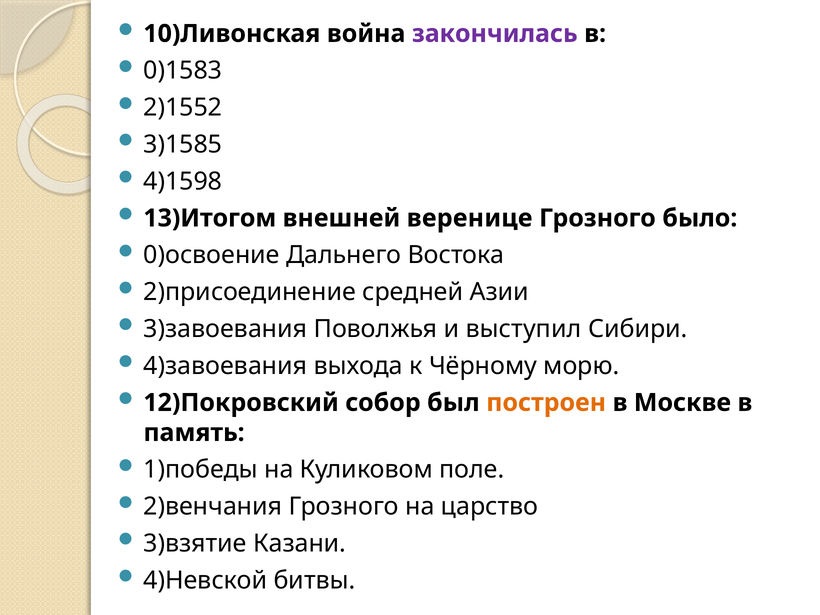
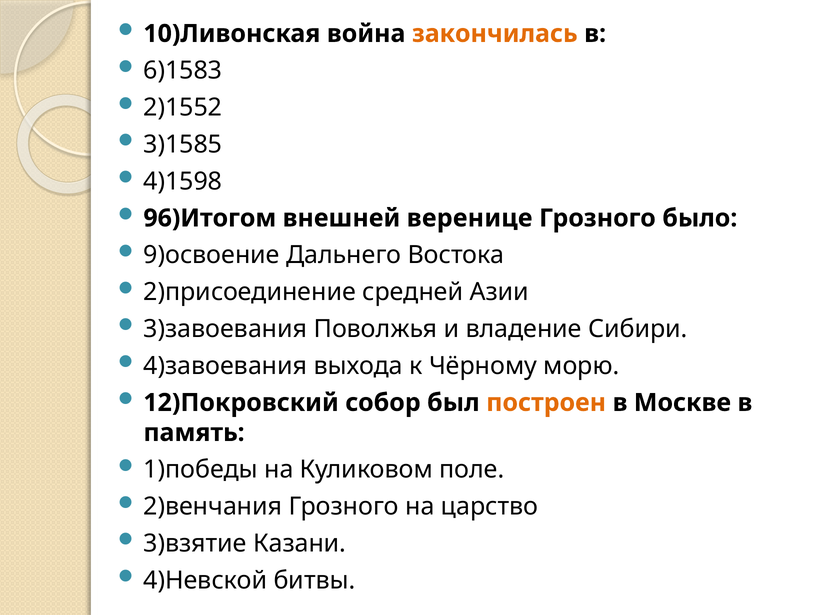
закончилась colour: purple -> orange (495, 34)
0)1583: 0)1583 -> 6)1583 (183, 71)
13)Итогом: 13)Итогом -> 96)Итогом (210, 218)
0)освоение: 0)освоение -> 9)освоение (212, 255)
выступил: выступил -> владение (524, 329)
